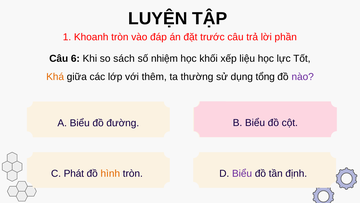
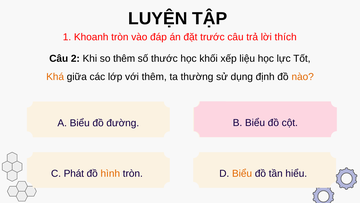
phần: phần -> thích (286, 37)
6: 6 -> 2 (75, 59)
so sách: sách -> thêm (124, 59)
nhiệm: nhiệm -> thước (164, 59)
tổng: tổng -> định (265, 77)
nào colour: purple -> orange (303, 77)
Biểu colour: purple -> orange (242, 173)
định: định -> hiểu (296, 173)
